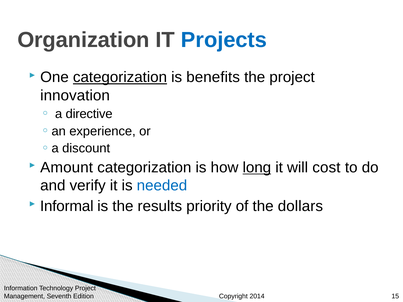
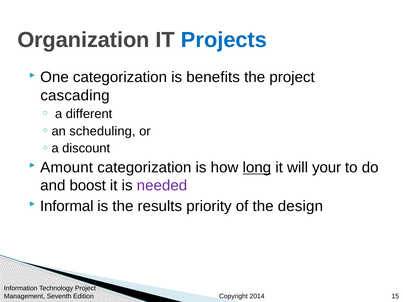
categorization underline: present -> none (120, 77)
innovation: innovation -> cascading (75, 96)
directive: directive -> different (89, 114)
experience: experience -> scheduling (102, 131)
cost: cost -> your (327, 168)
verify: verify -> boost (88, 186)
needed colour: blue -> purple (162, 186)
dollars: dollars -> design (300, 206)
